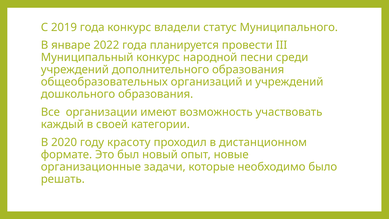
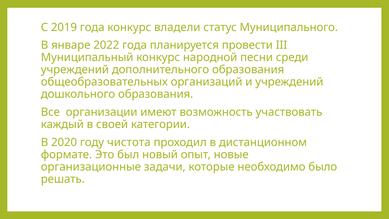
красоту: красоту -> чистота (129, 142)
